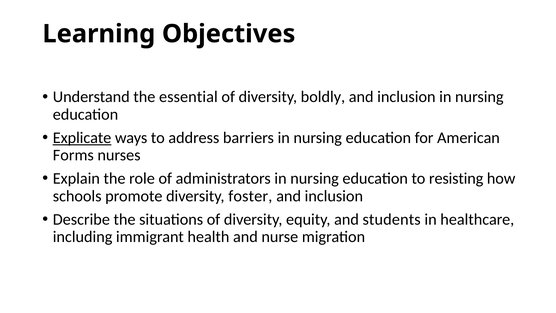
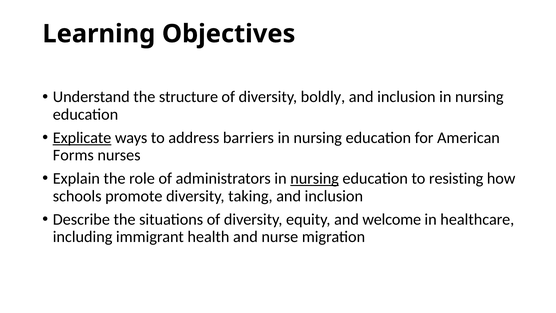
essential: essential -> structure (189, 97)
nursing underline: none -> present (315, 178)
foster: foster -> taking (250, 196)
students: students -> welcome (392, 219)
